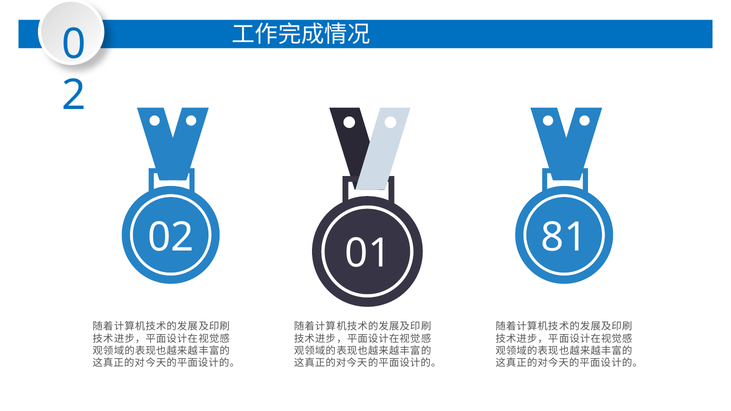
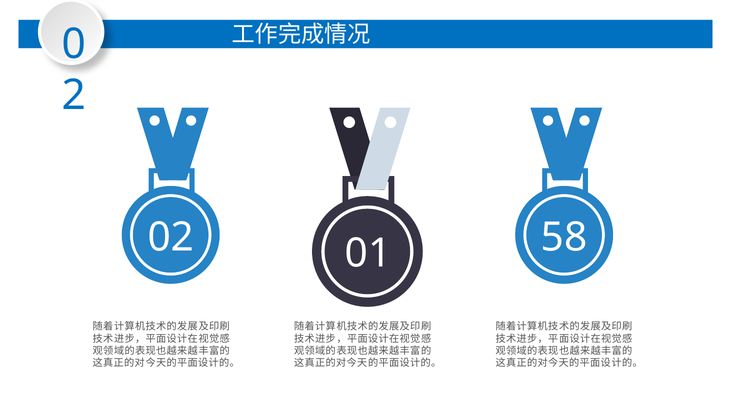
81: 81 -> 58 (564, 237)
